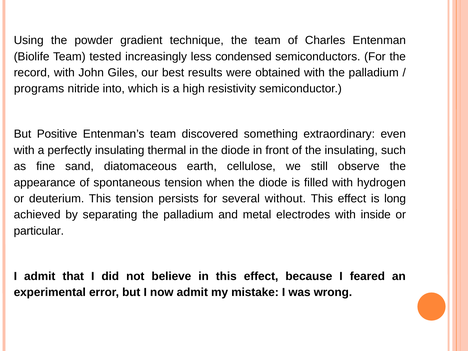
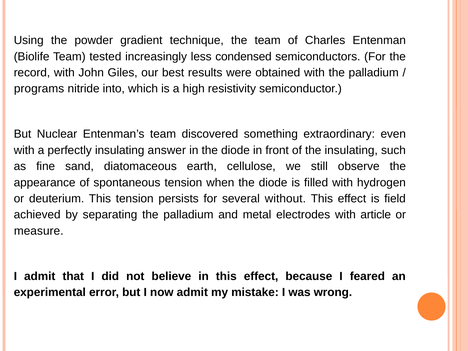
Positive: Positive -> Nuclear (57, 134)
thermal: thermal -> answer (167, 150)
long: long -> field (395, 199)
inside: inside -> article (376, 215)
particular: particular -> measure (39, 231)
